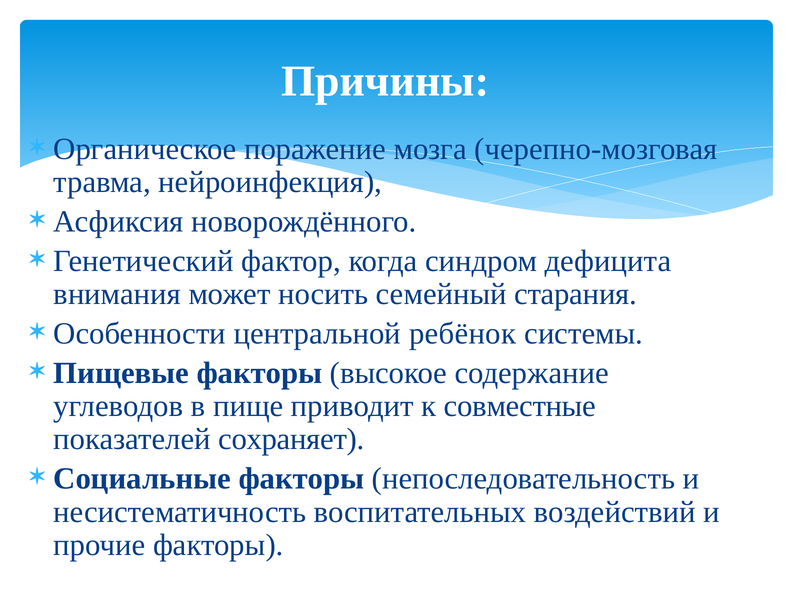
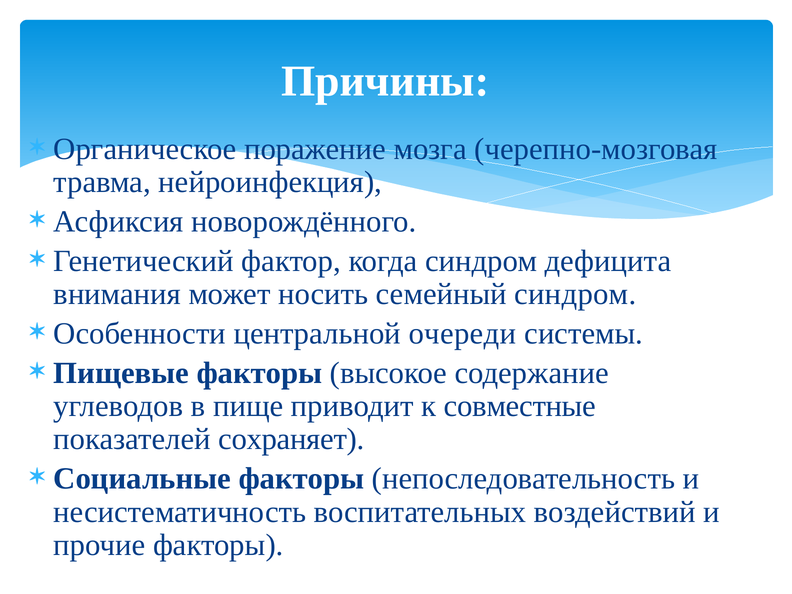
семейный старания: старания -> синдром (575, 294)
ребёнок: ребёнок -> очереди (463, 334)
